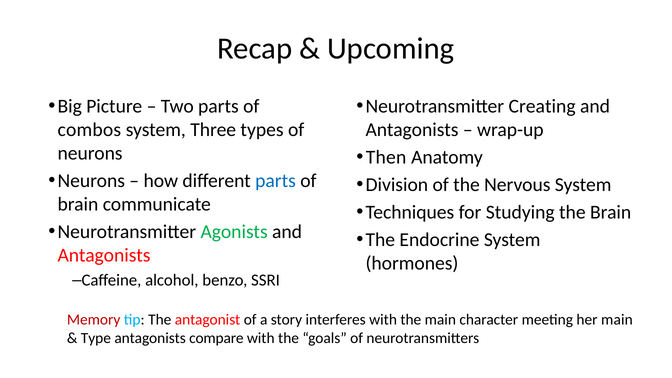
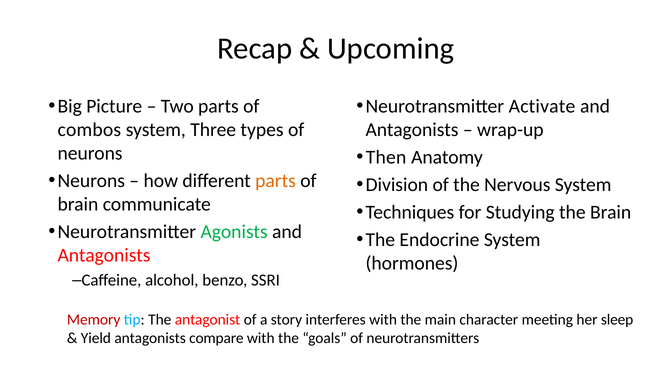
Creating: Creating -> Activate (542, 106)
parts colour: blue -> orange (276, 181)
her main: main -> sleep (617, 320)
Type: Type -> Yield (96, 338)
